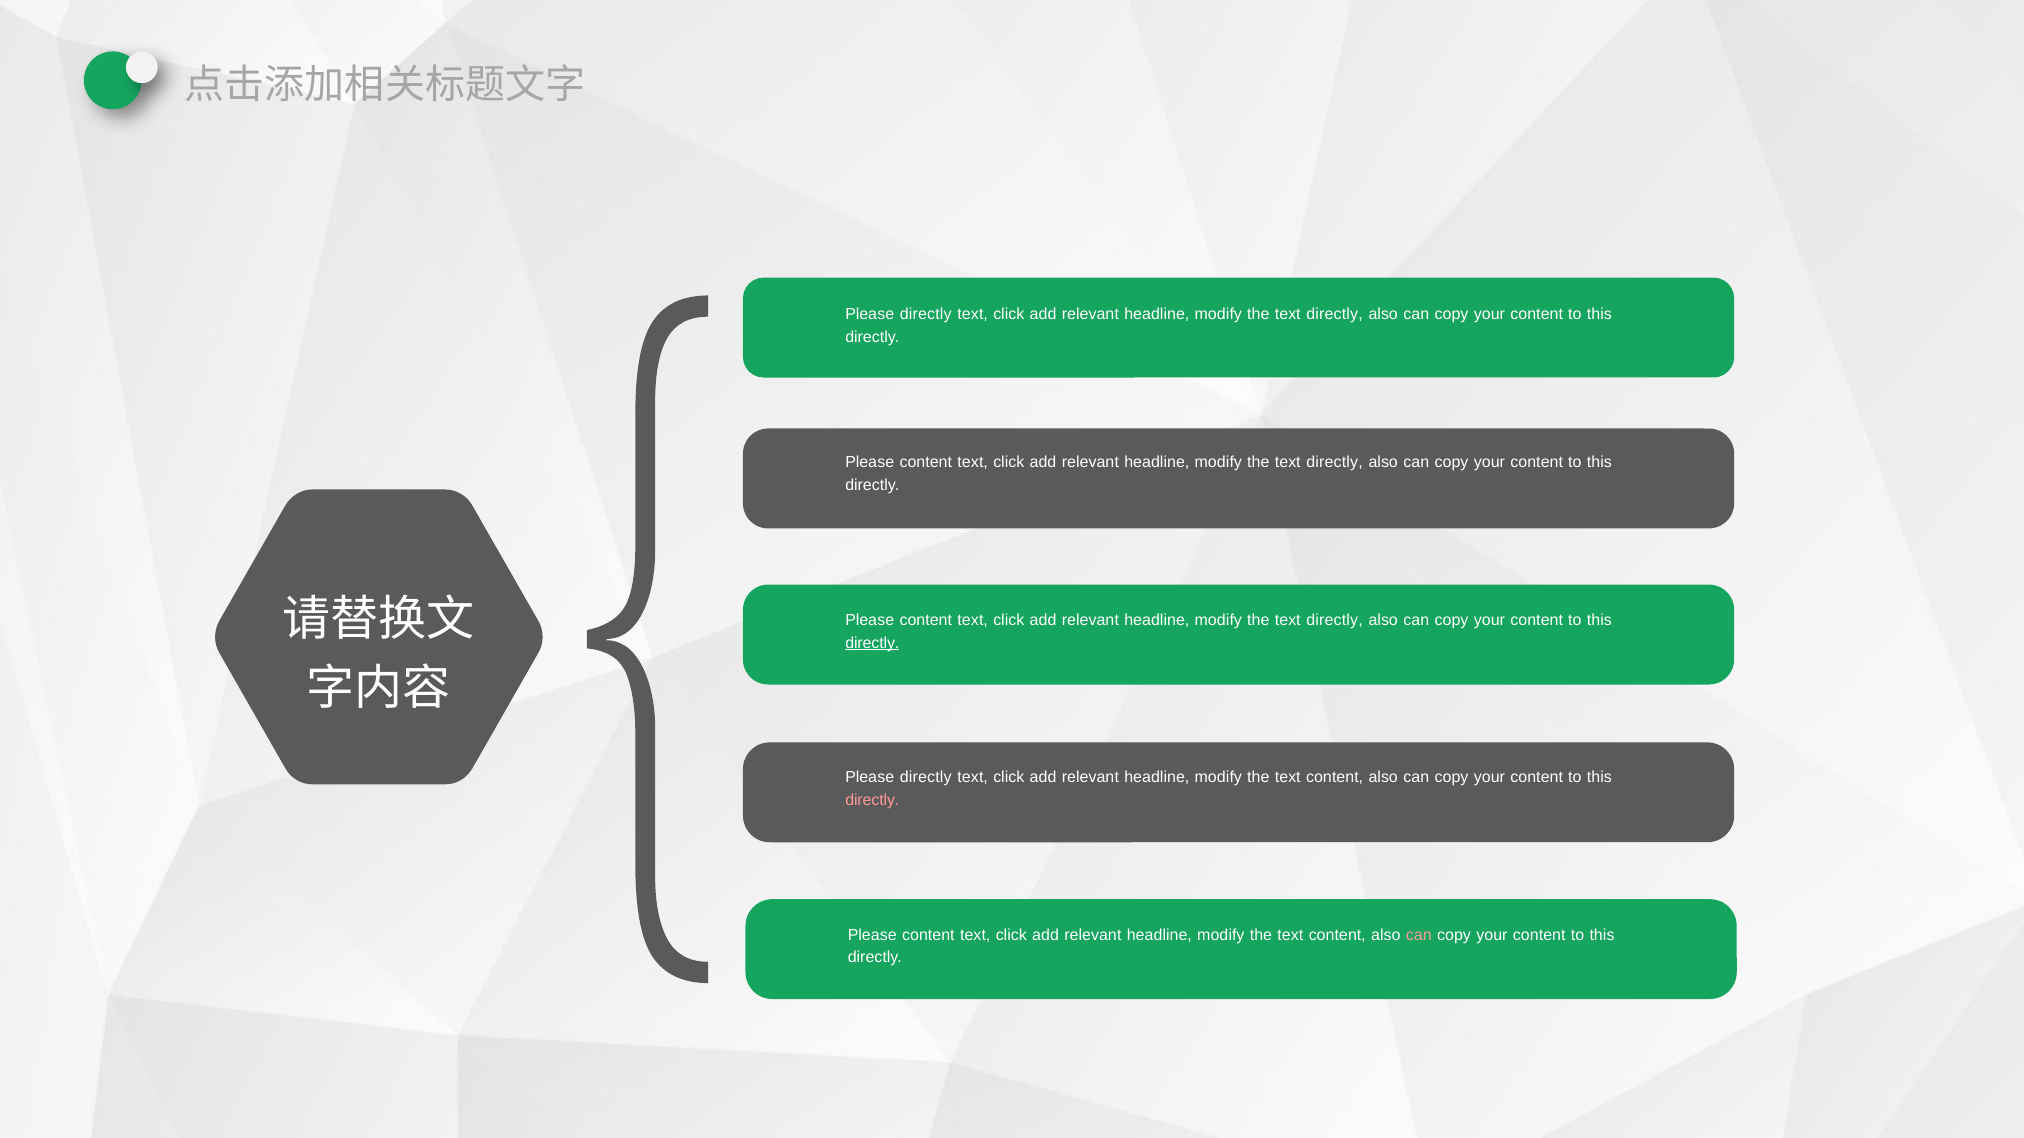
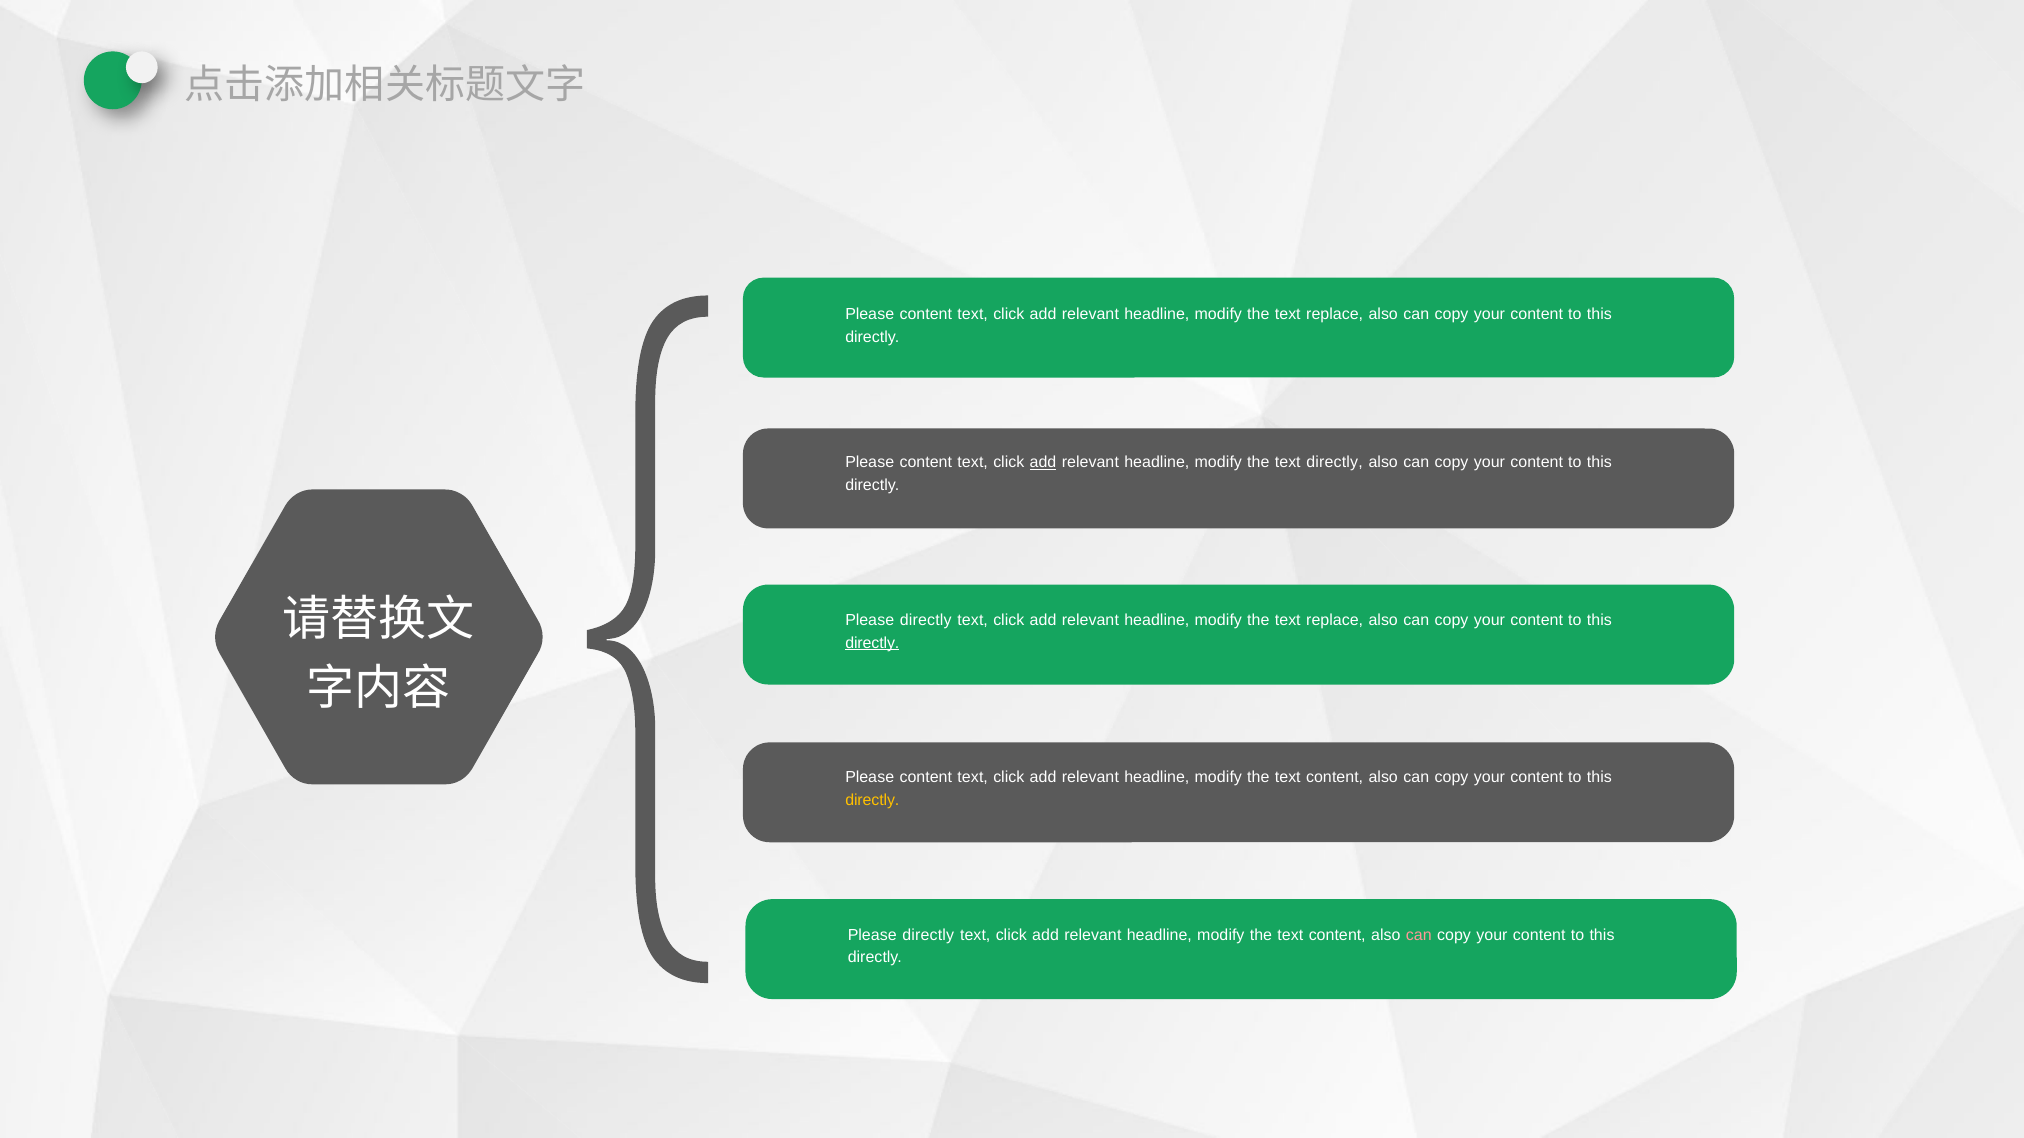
directly: directly -> content (926, 315)
directly: directly -> replace (1335, 315)
add underline: none -> present (1043, 463)
content: content -> directly (926, 620)
directly: directly -> replace (1335, 620)
directly: directly -> content (926, 778)
directly colour: pink -> yellow (872, 801)
content: content -> directly (928, 935)
